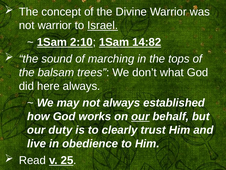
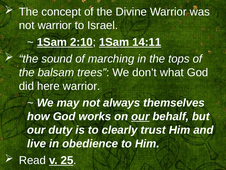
Israel underline: present -> none (103, 25)
14:82: 14:82 -> 14:11 (147, 42)
here always: always -> warrior (82, 86)
established: established -> themselves (174, 103)
